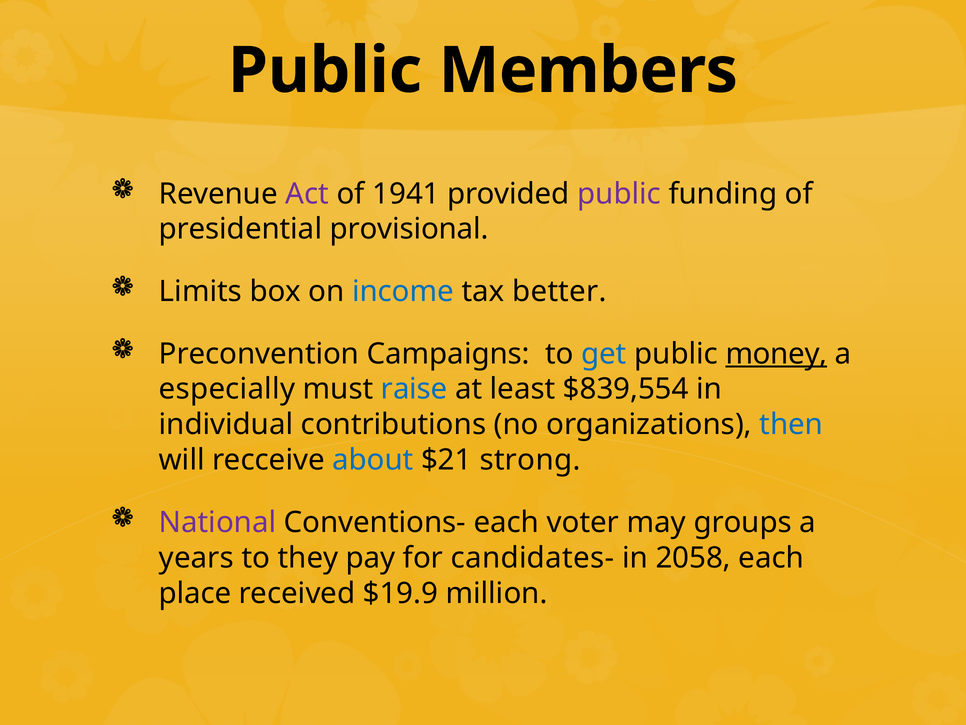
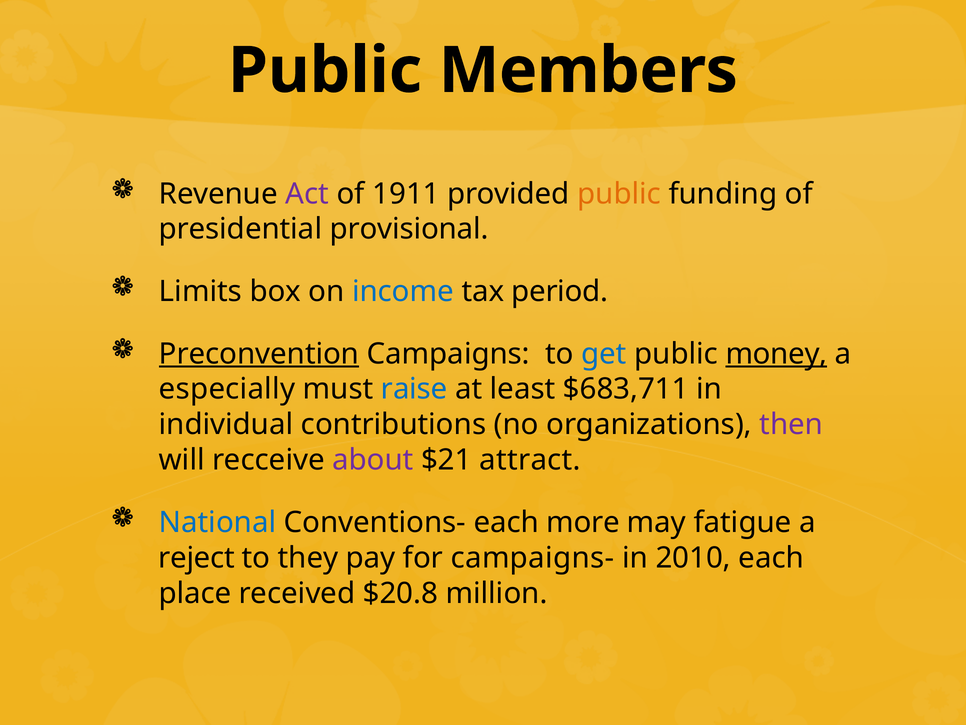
1941: 1941 -> 1911 (406, 194)
public colour: purple -> orange (619, 194)
better: better -> period (560, 291)
Preconvention underline: none -> present (259, 354)
$839,554: $839,554 -> $683,711 (626, 389)
then colour: blue -> purple (791, 424)
about colour: blue -> purple (373, 460)
strong: strong -> attract (530, 460)
National colour: purple -> blue (218, 522)
voter: voter -> more (583, 522)
groups: groups -> fatigue (743, 522)
years: years -> reject (197, 557)
candidates-: candidates- -> campaigns- (532, 557)
2058: 2058 -> 2010 (693, 557)
$19.9: $19.9 -> $20.8 (400, 593)
